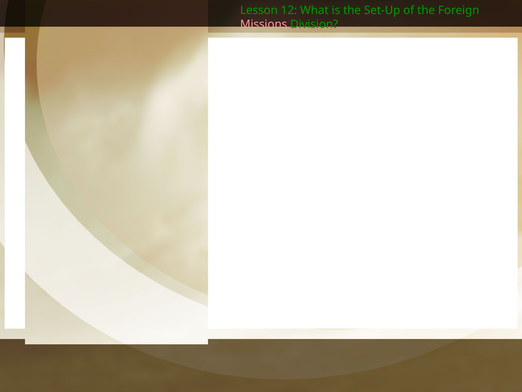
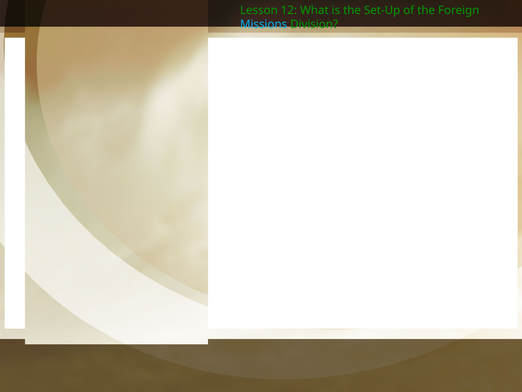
Missions colour: pink -> light blue (264, 24)
